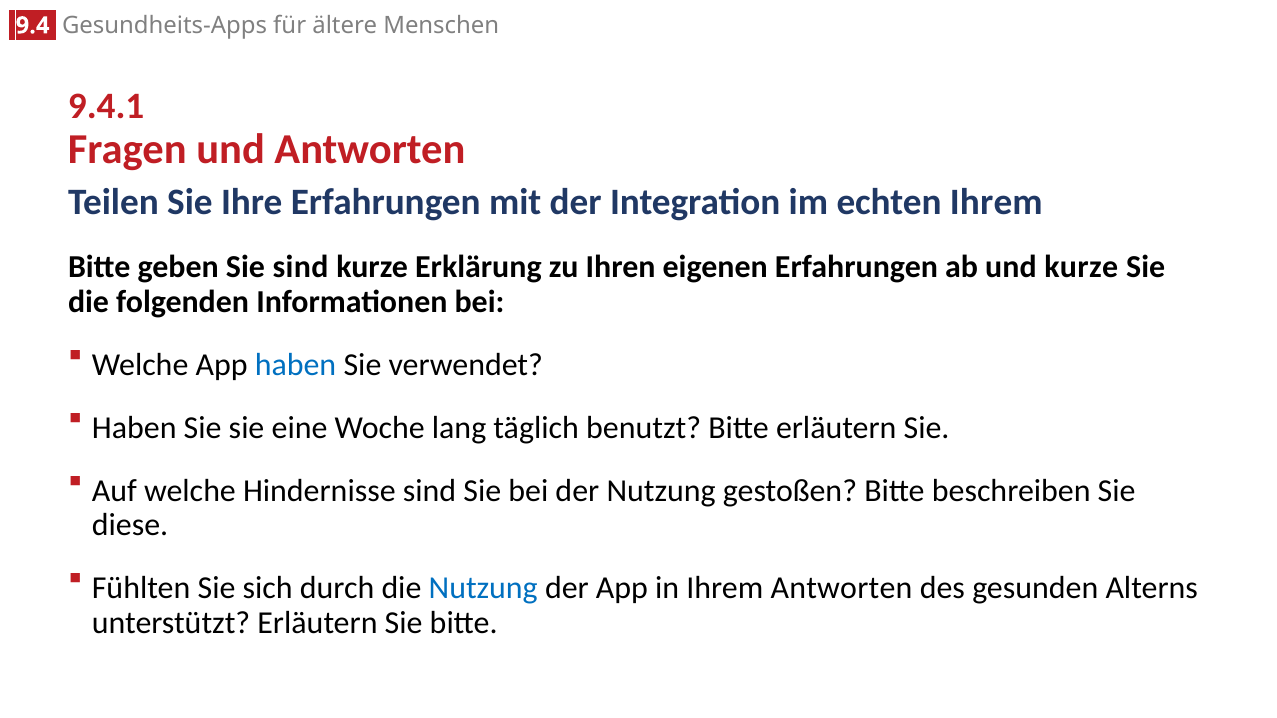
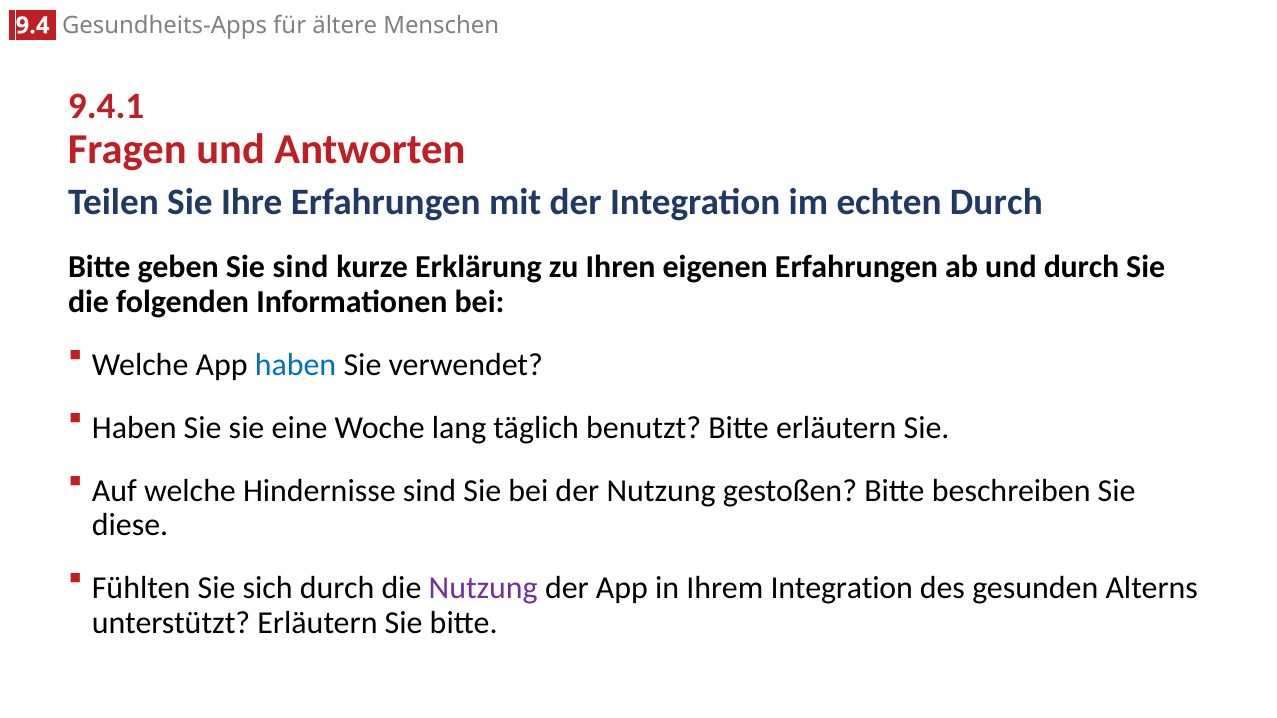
echten Ihrem: Ihrem -> Durch (996, 203)
und kurze: kurze -> durch (1081, 267)
Nutzung colour: blue -> purple (483, 589)
Ihrem Antworten: Antworten -> Integration (842, 589)
